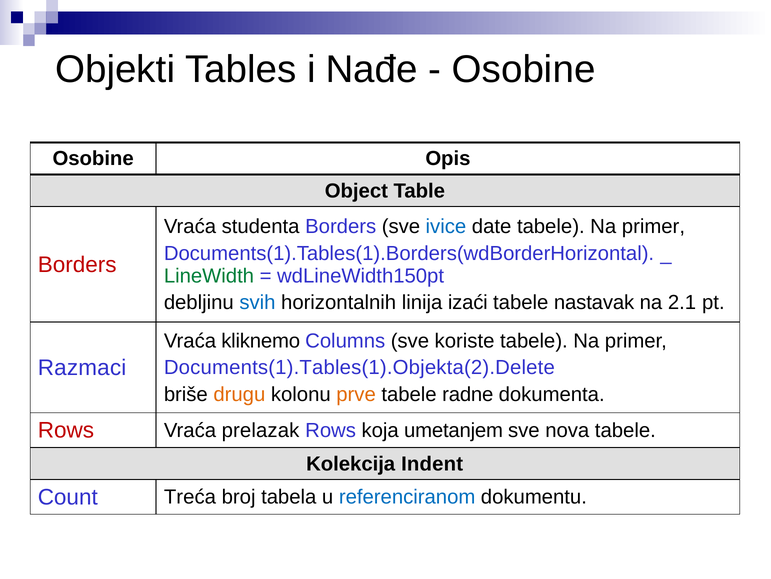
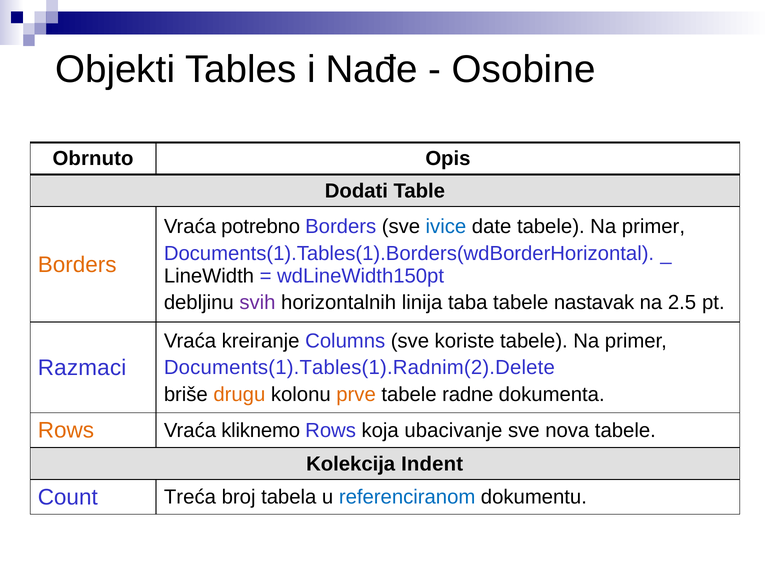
Osobine: Osobine -> Obrnuto (93, 159)
Object: Object -> Dodati (356, 191)
studenta: studenta -> potrebno (261, 226)
Borders colour: red -> orange (77, 264)
LineWidth colour: green -> black (209, 276)
svih colour: blue -> purple (257, 302)
izaći: izaći -> taba (468, 302)
2.1: 2.1 -> 2.5 (682, 302)
kliknemo: kliknemo -> kreiranje (261, 340)
Documents(1).Tables(1).Objekta(2).Delete: Documents(1).Tables(1).Objekta(2).Delete -> Documents(1).Tables(1).Radnim(2).Delete (359, 367)
Rows colour: red -> orange (66, 430)
prelazak: prelazak -> kliknemo (261, 430)
umetanjem: umetanjem -> ubacivanje (453, 430)
